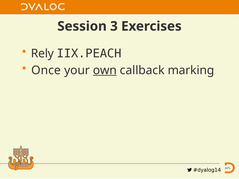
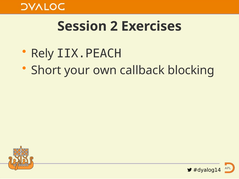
3: 3 -> 2 (114, 26)
Once: Once -> Short (46, 70)
own underline: present -> none (105, 70)
marking: marking -> blocking (191, 70)
